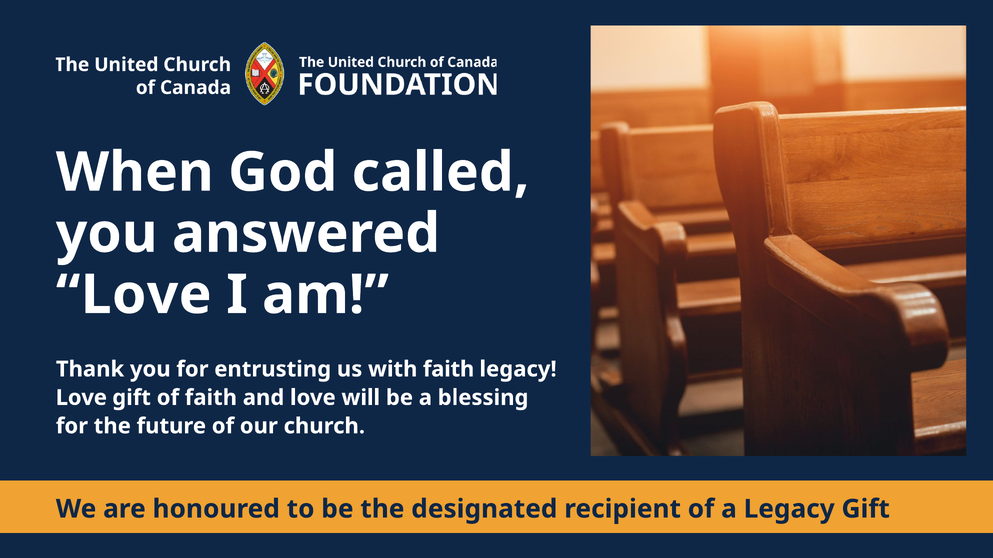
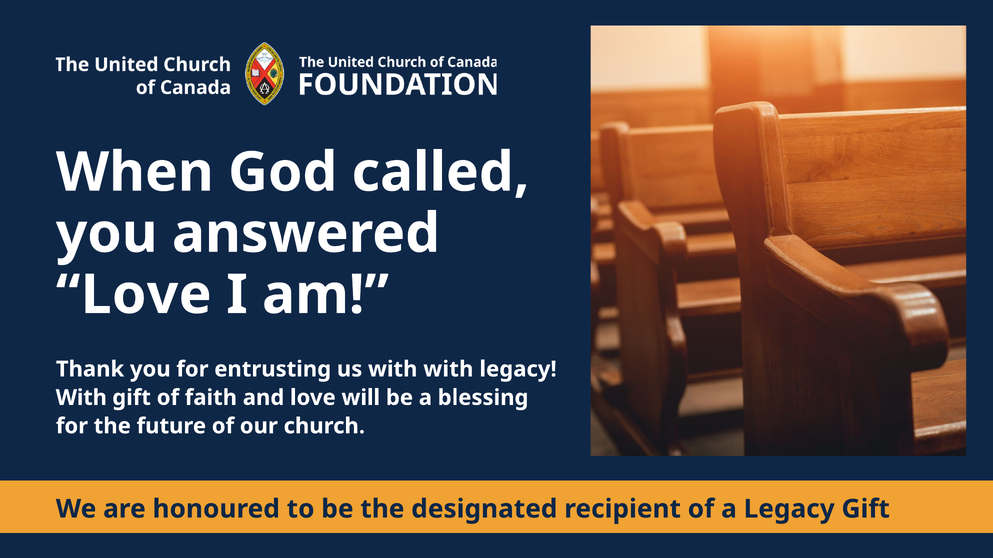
with faith: faith -> with (448, 370)
Love: Love -> With (81, 398)
